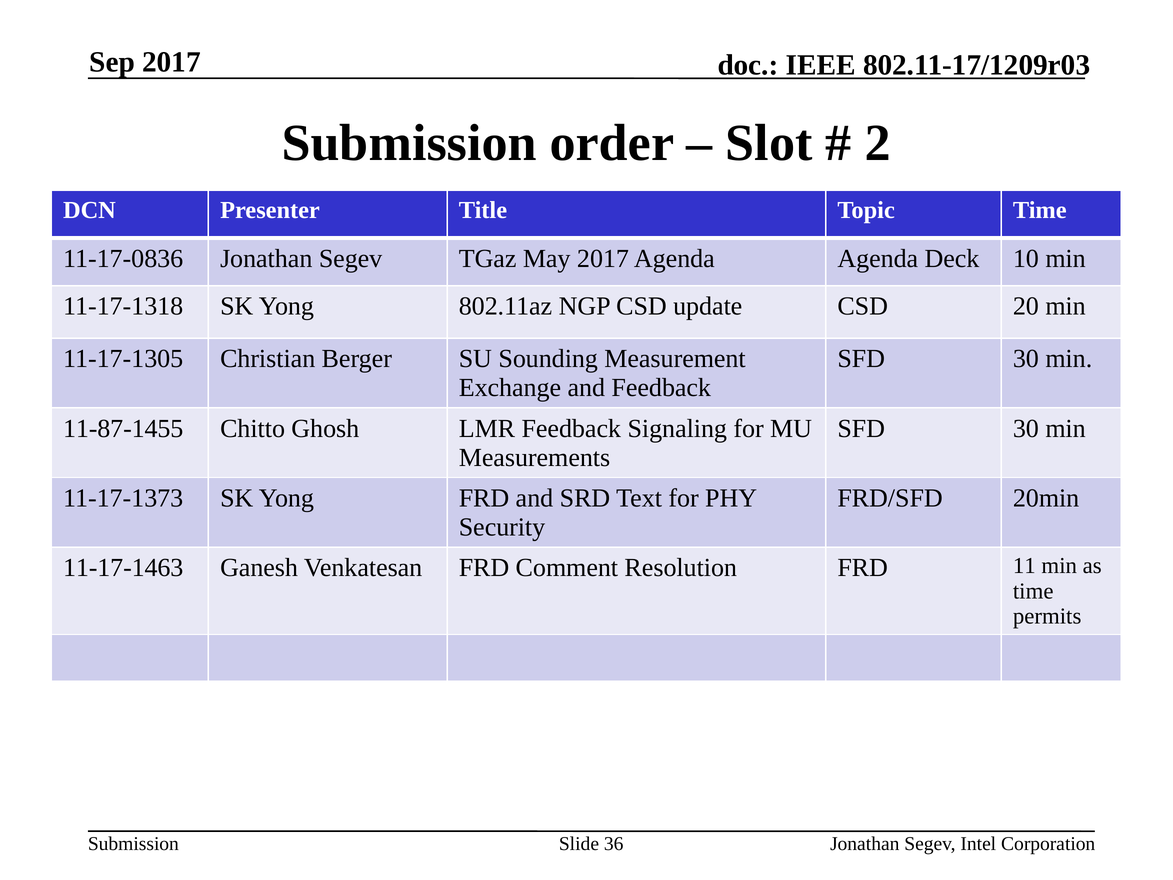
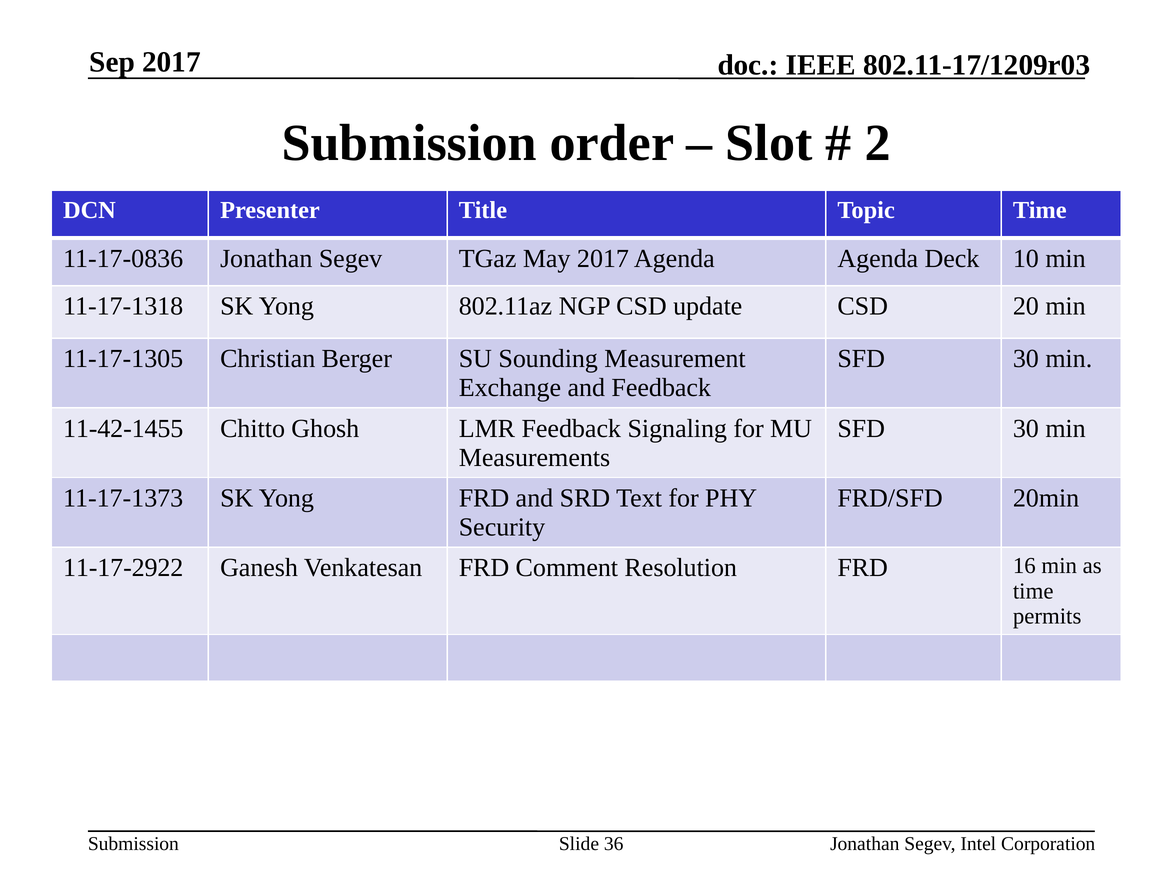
11-87-1455: 11-87-1455 -> 11-42-1455 (123, 428)
11-17-1463: 11-17-1463 -> 11-17-2922 (123, 568)
11: 11 -> 16 (1024, 566)
